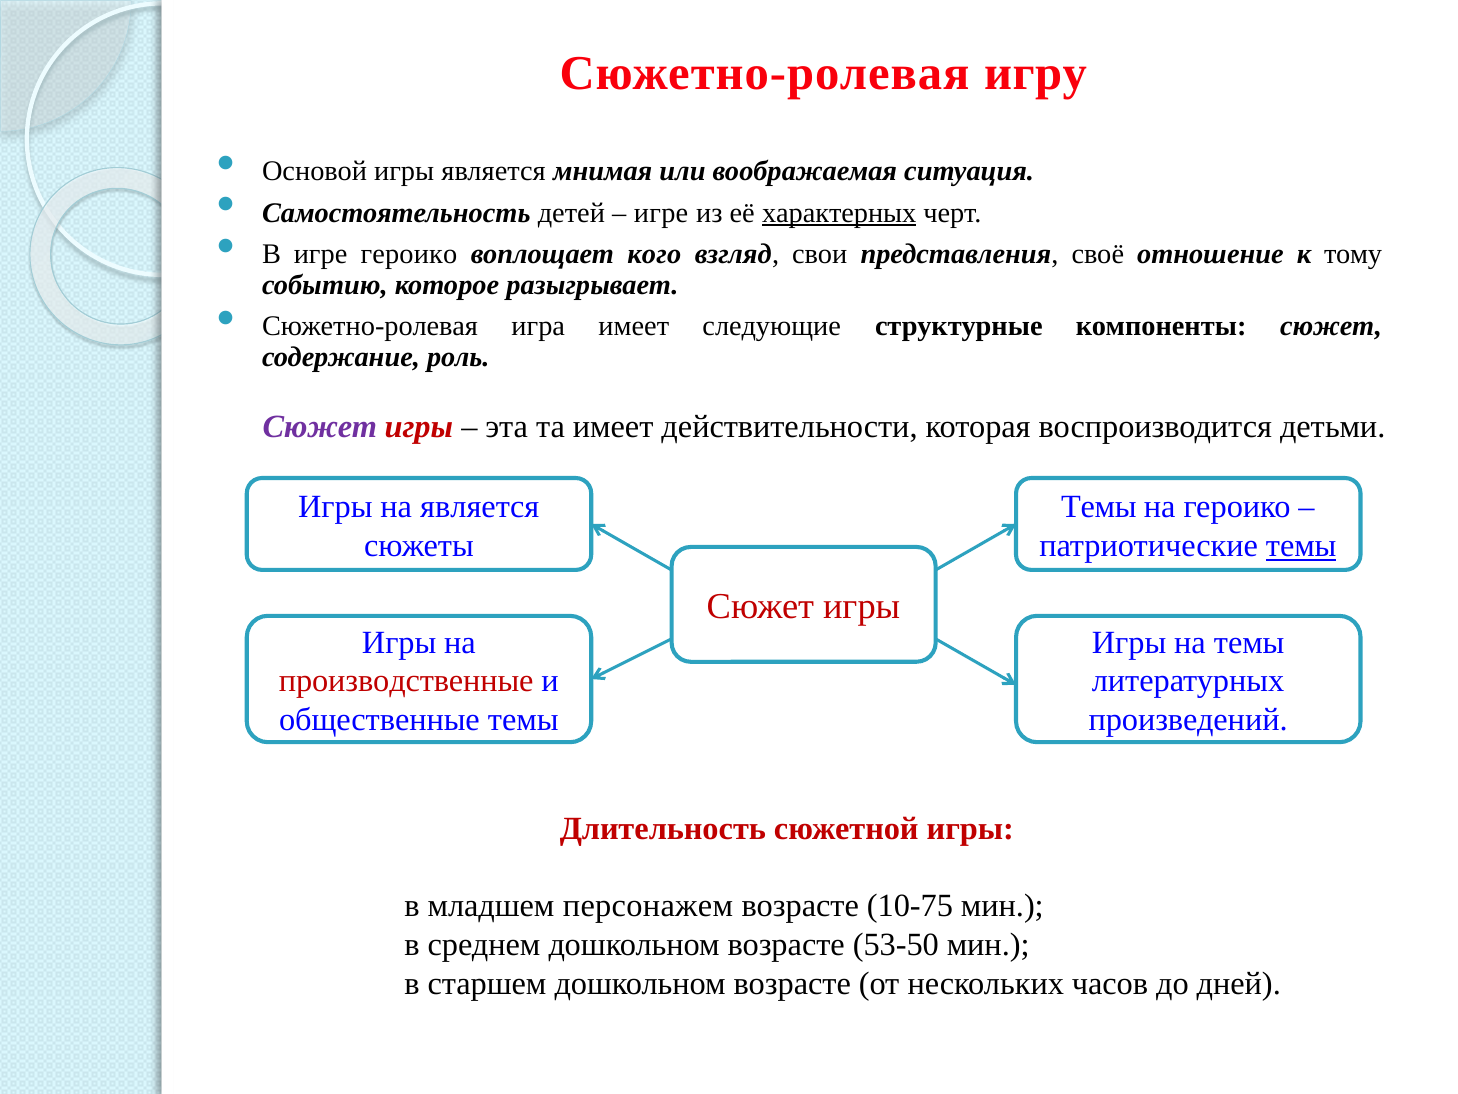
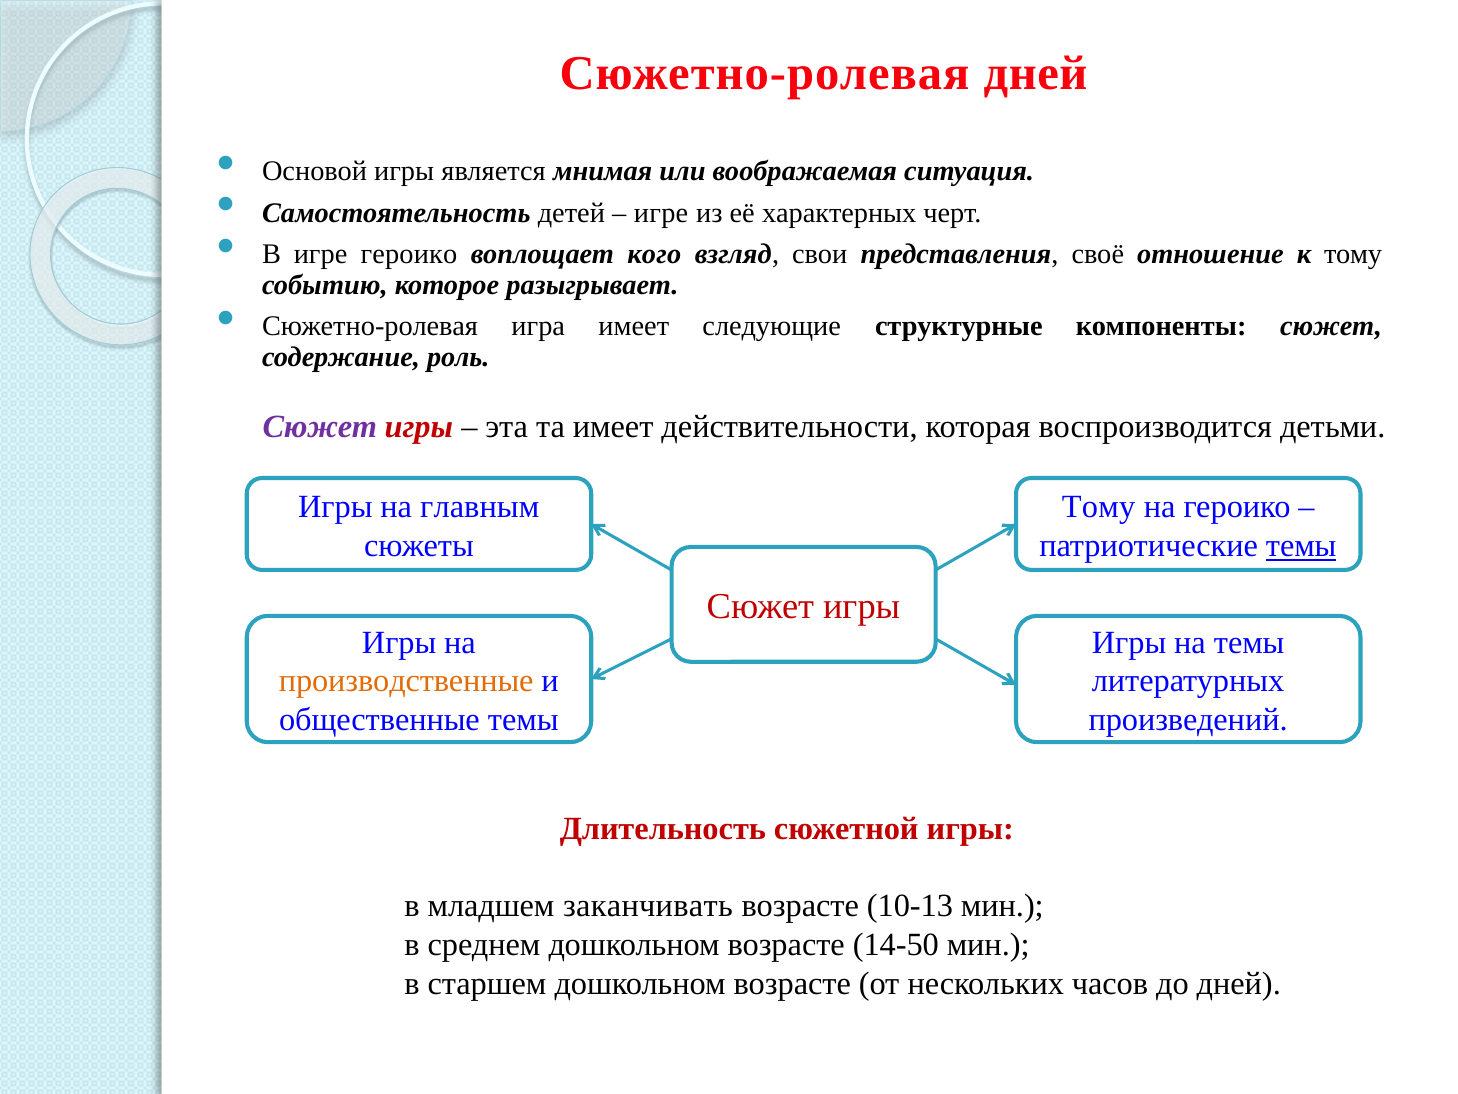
Сюжетно-ролевая игру: игру -> дней (1036, 74)
характерных underline: present -> none (839, 213)
на является: является -> главным (480, 507)
Темы: Темы -> Тому (1099, 507)
производственные colour: red -> orange (406, 681)
персонажем: персонажем -> заканчивать (648, 906)
10-75: 10-75 -> 10-13 (910, 906)
53-50: 53-50 -> 14-50 (896, 944)
